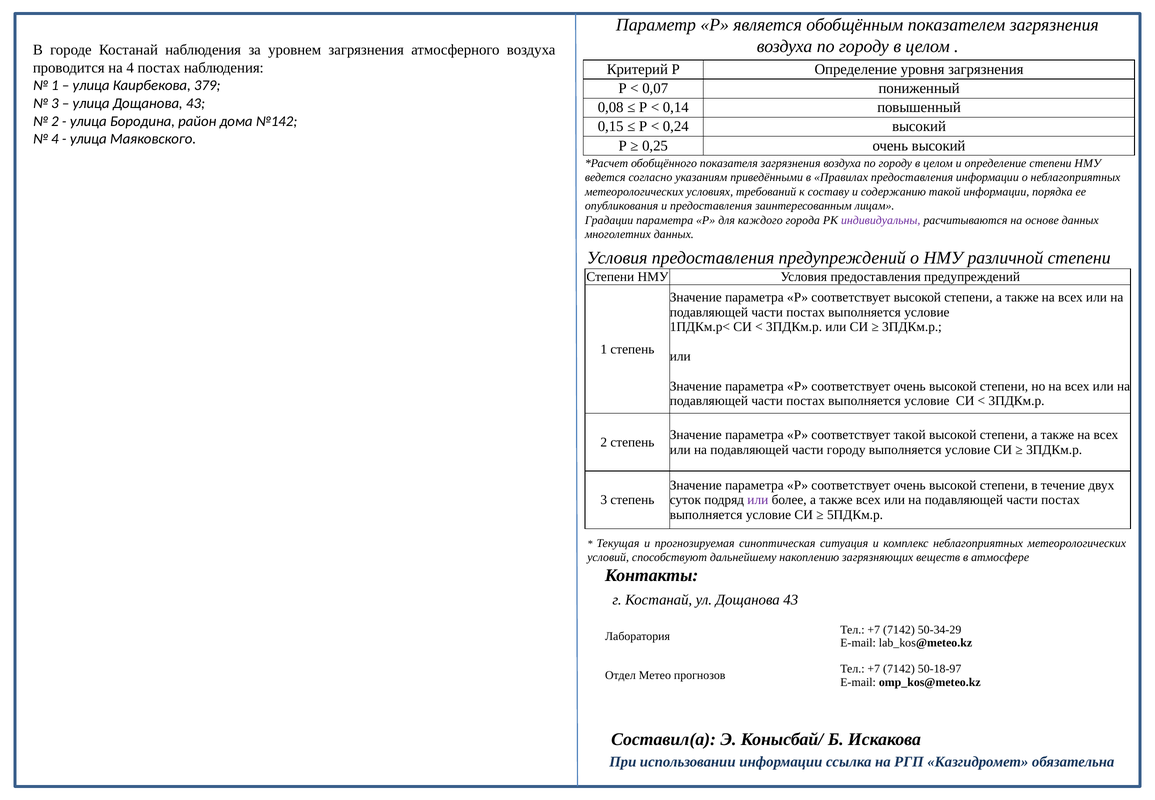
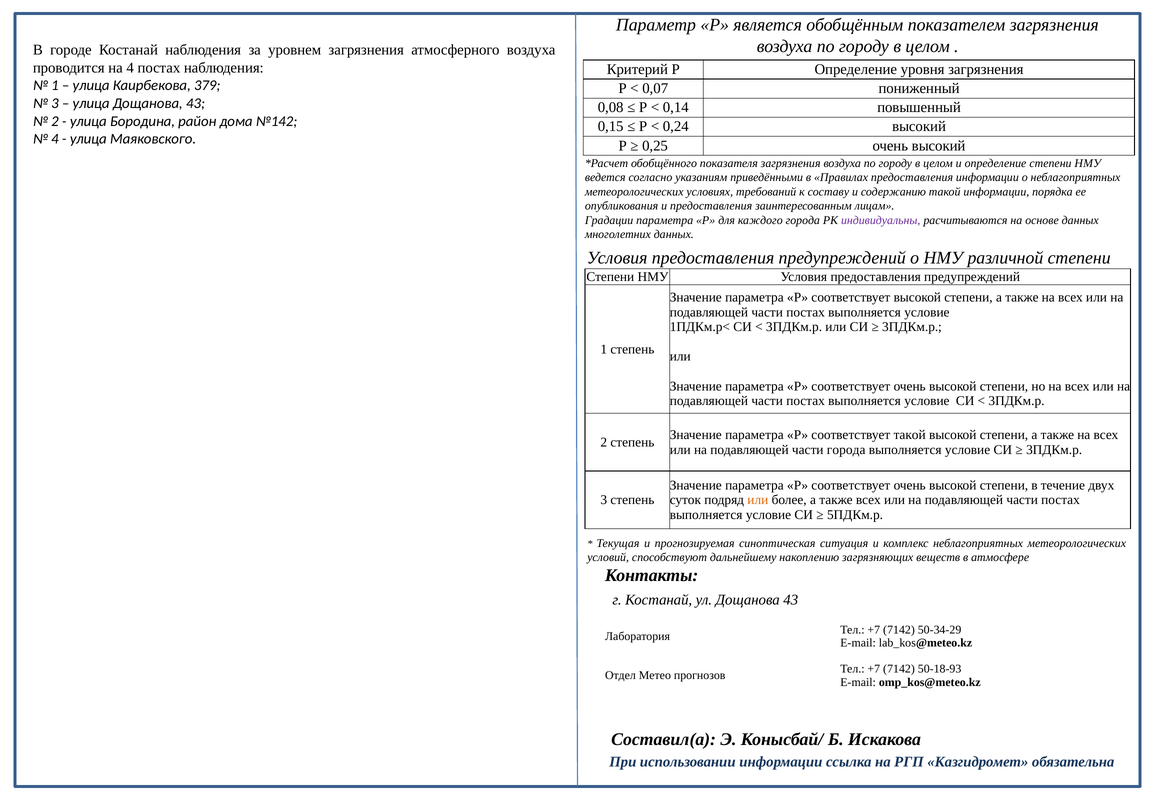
части городу: городу -> города (846, 449)
или colour: purple -> orange (758, 500)
50-18-97: 50-18-97 -> 50-18-93 (940, 669)
